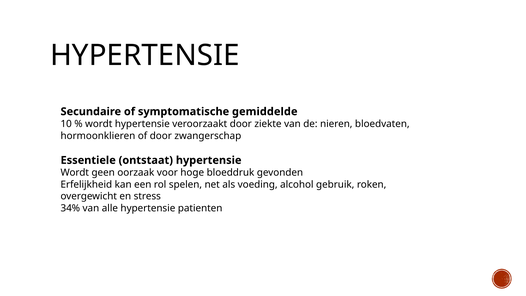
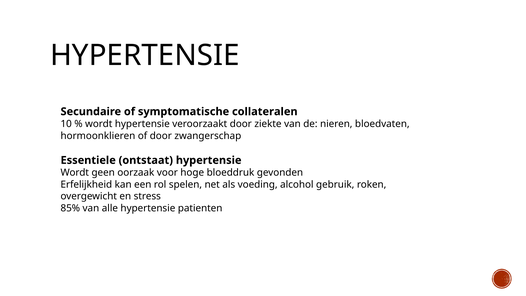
gemiddelde: gemiddelde -> collateralen (265, 112)
34%: 34% -> 85% (70, 208)
